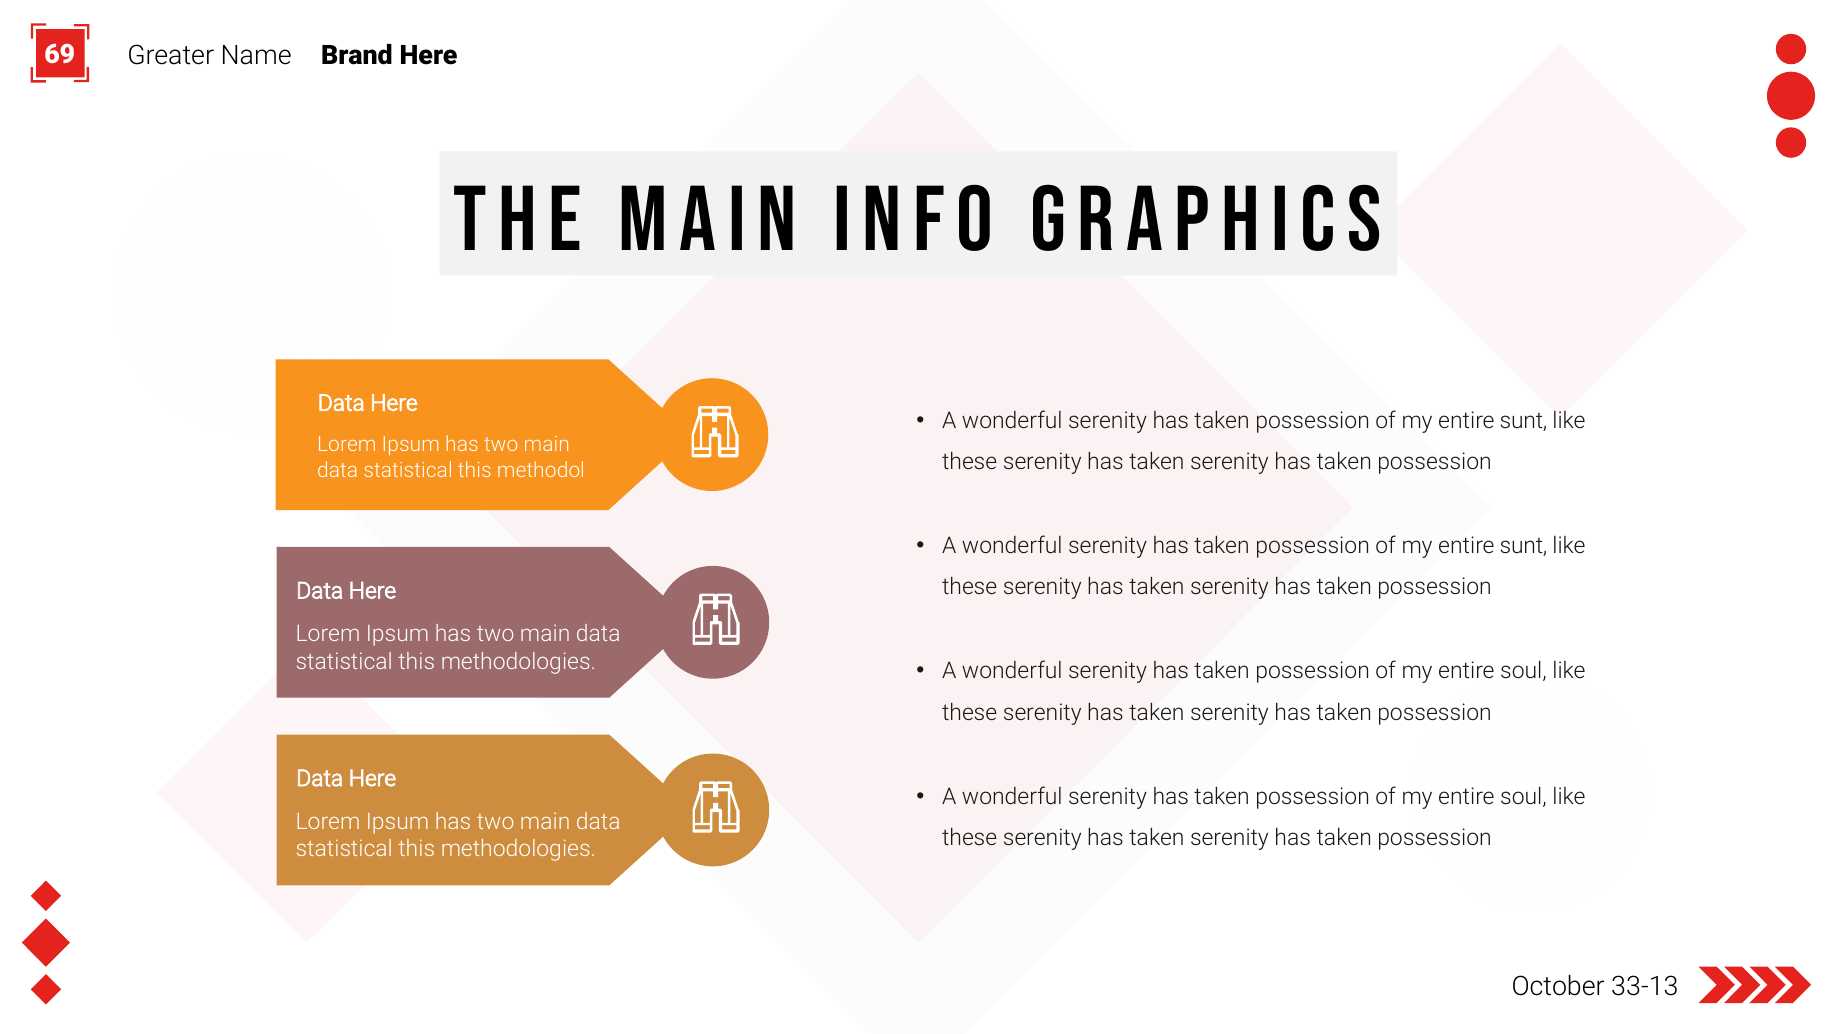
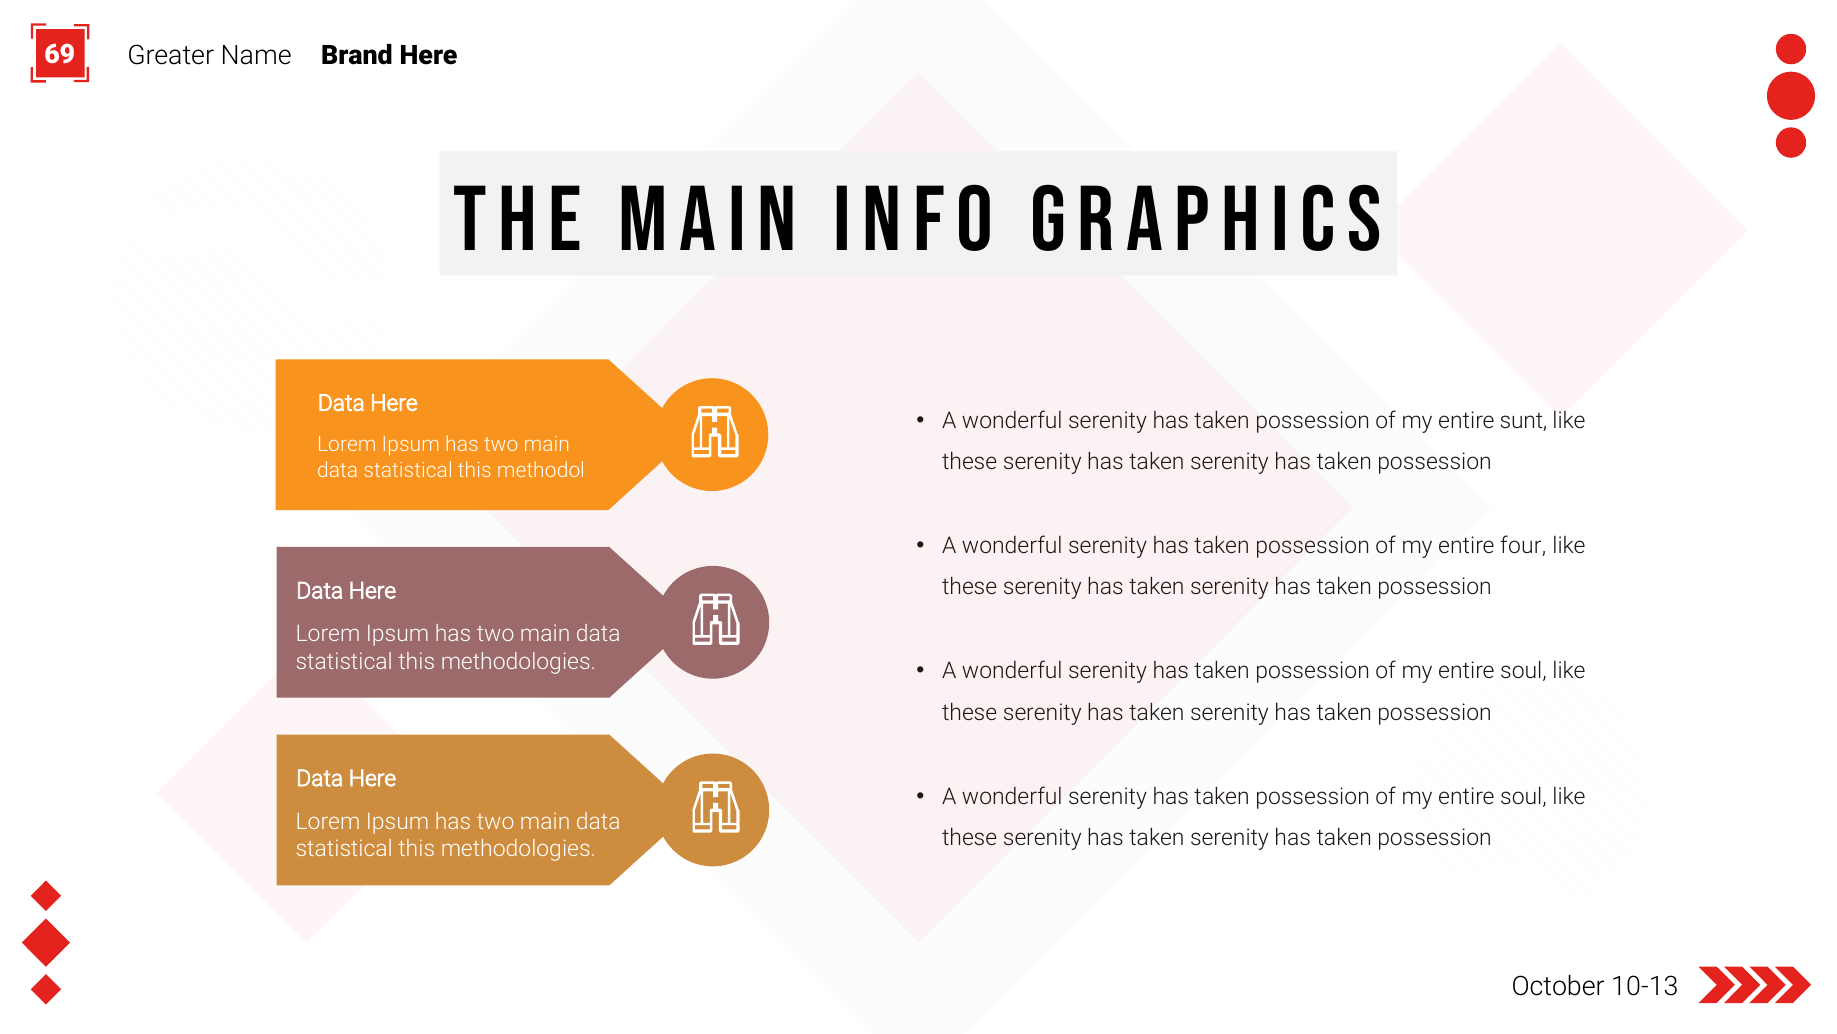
sunt: sunt -> four (1523, 546)
33-13: 33-13 -> 10-13 (1645, 986)
